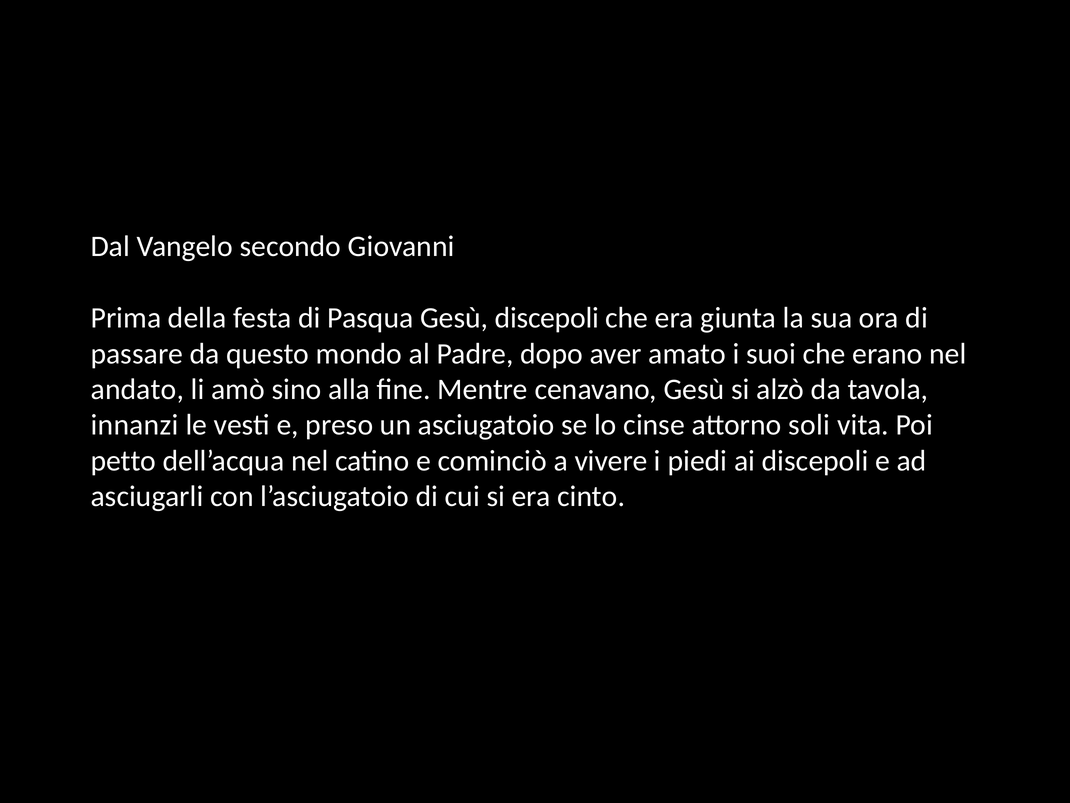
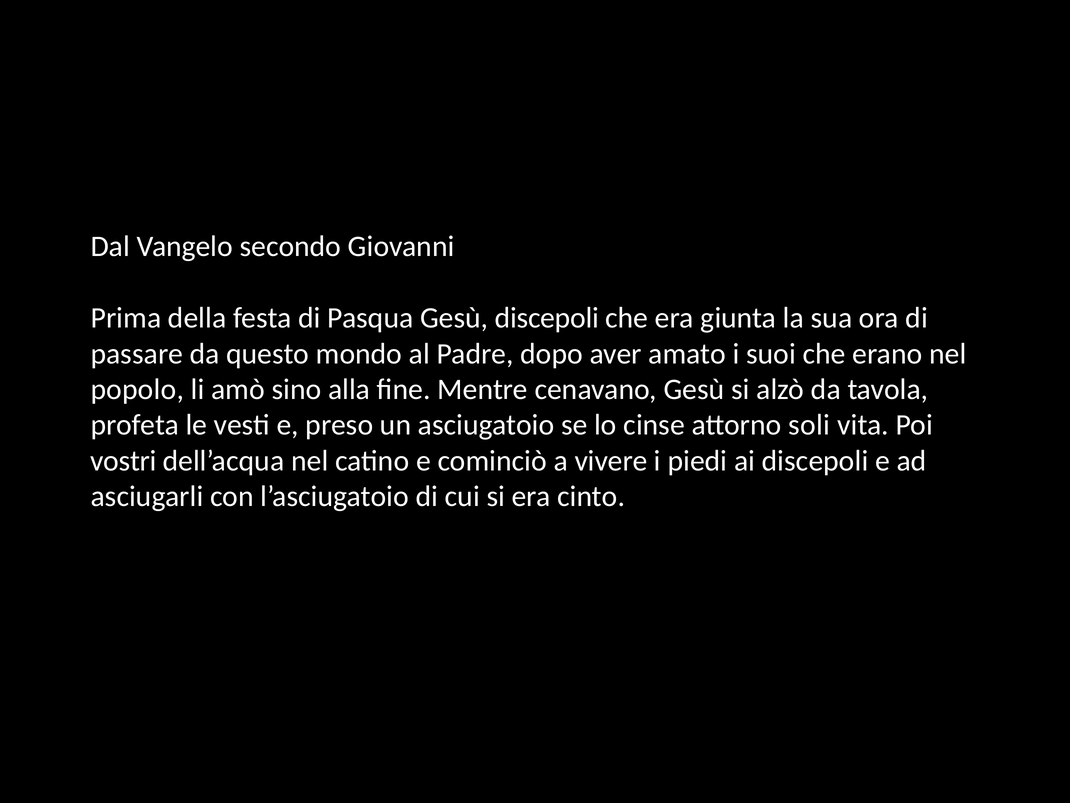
andato: andato -> popolo (137, 389)
innanzi: innanzi -> profeta (135, 425)
petto: petto -> vostri (123, 461)
